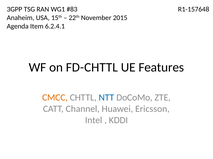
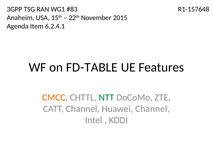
FD-CHTTL: FD-CHTTL -> FD-TABLE (92, 68)
NTT colour: blue -> green (106, 98)
Huawei Ericsson: Ericsson -> Channel (152, 109)
